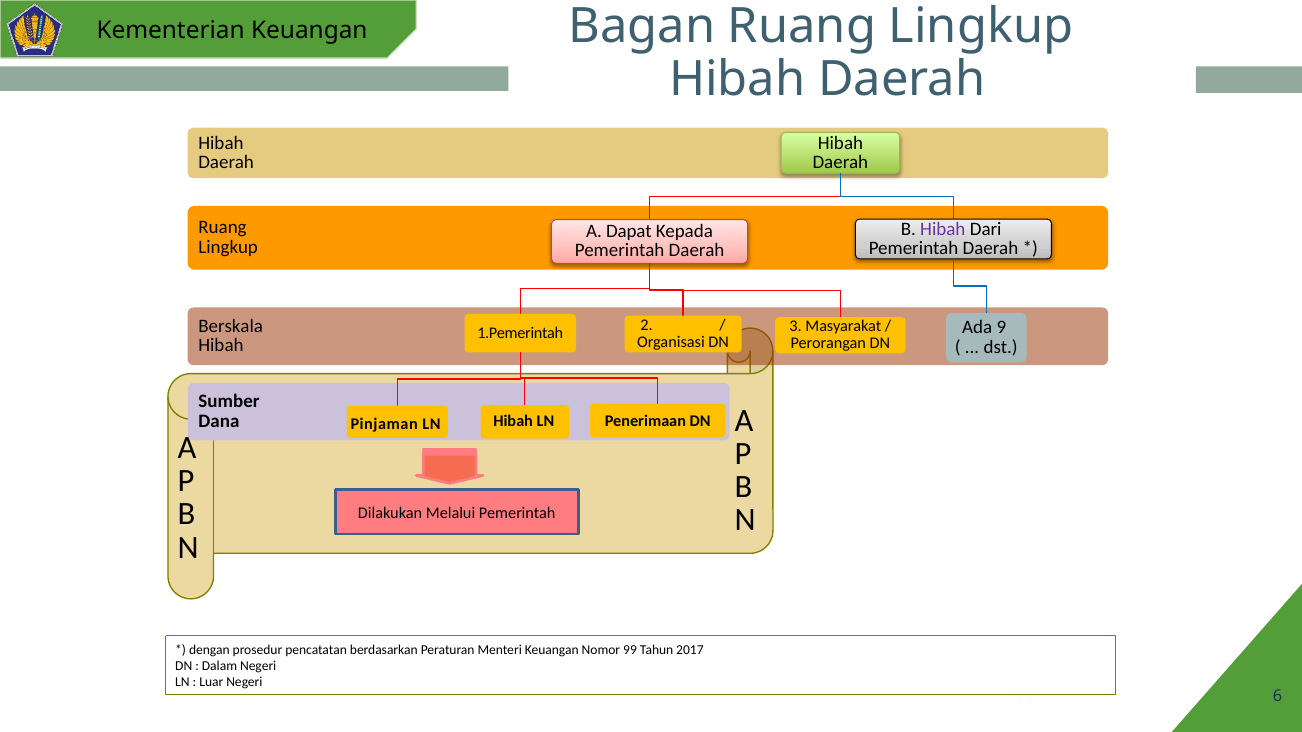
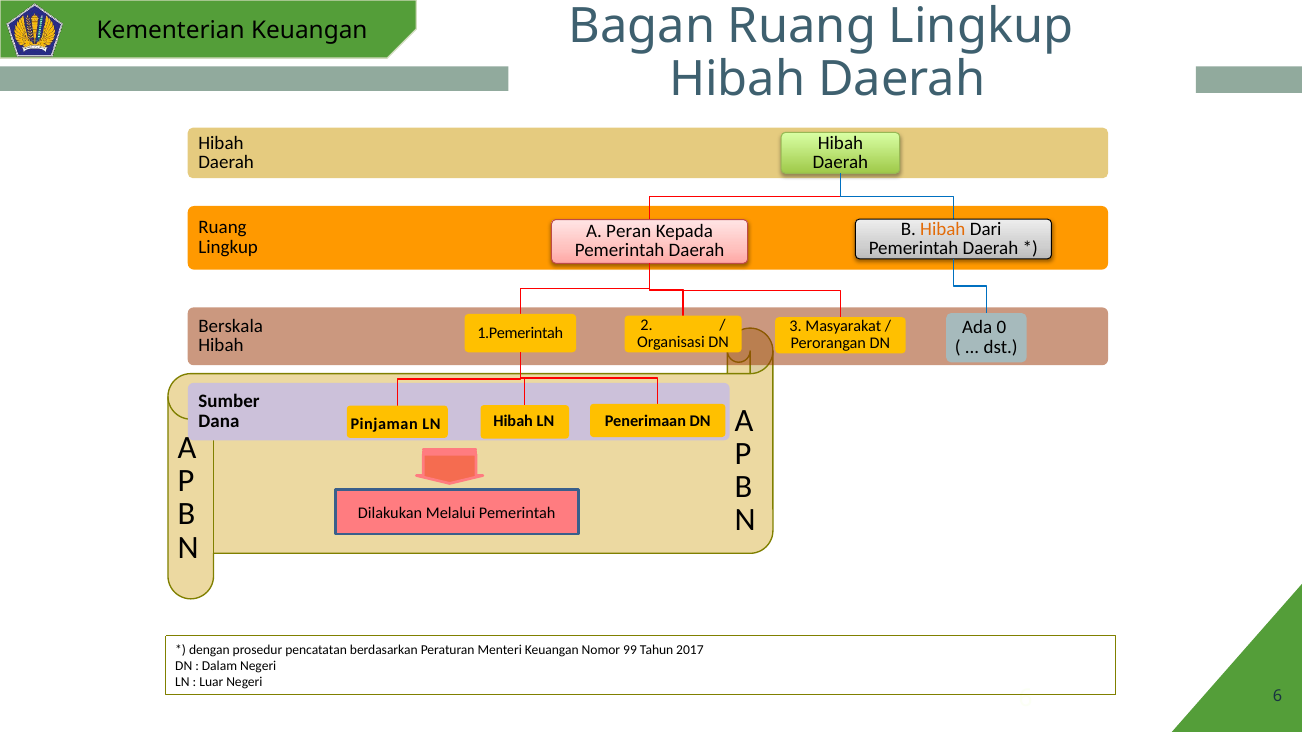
Hibah colour: purple -> orange (943, 229)
Dapat: Dapat -> Peran (629, 231)
9: 9 -> 0 (1001, 328)
